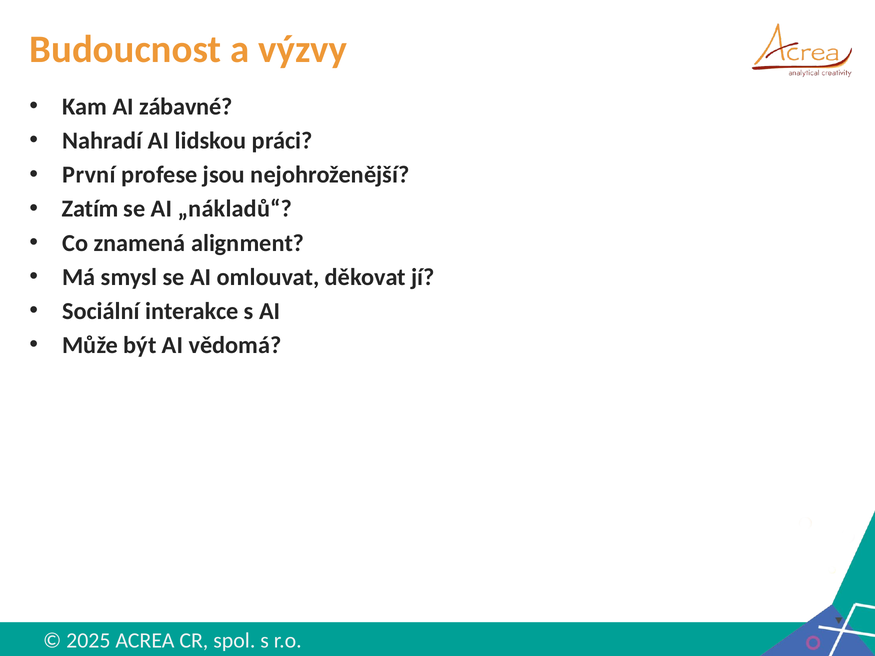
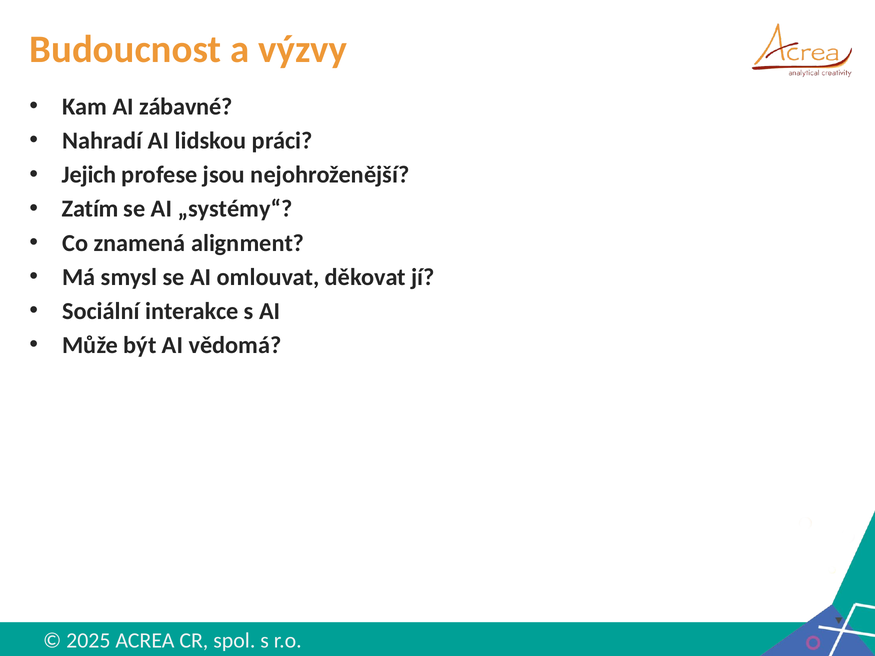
První: První -> Jejich (89, 175)
„nákladů“: „nákladů“ -> „systémy“ (235, 209)
